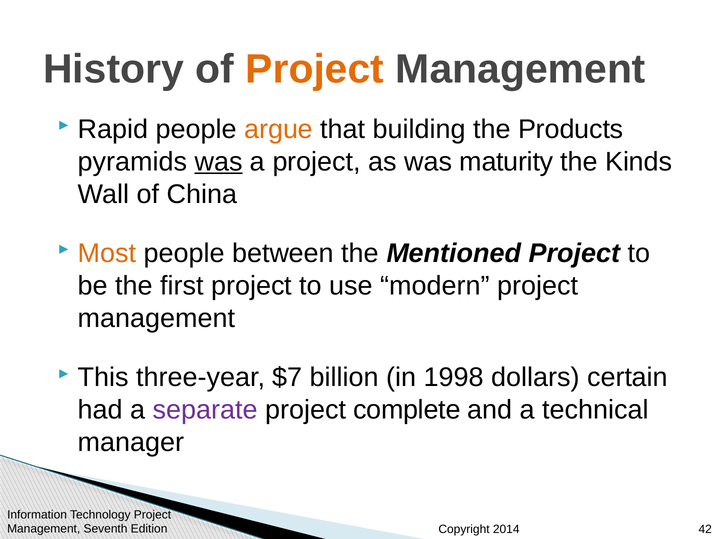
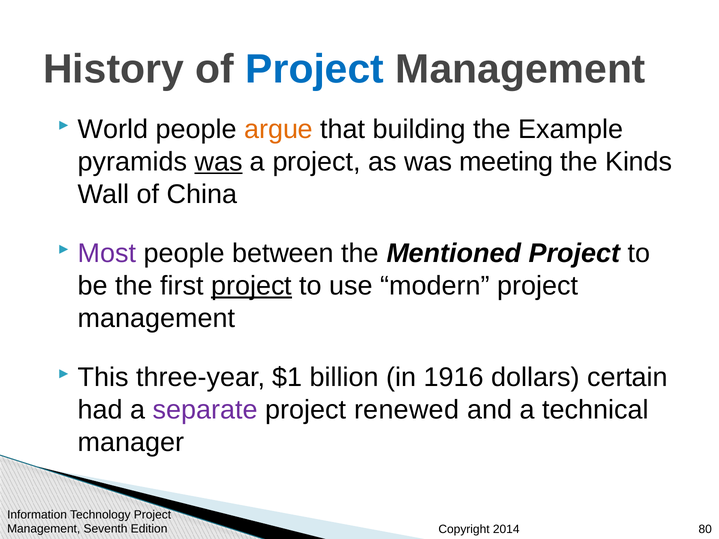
Project colour: orange -> blue (315, 69)
Rapid: Rapid -> World (113, 130)
Products: Products -> Example (571, 130)
maturity: maturity -> meeting (506, 162)
Most colour: orange -> purple (107, 254)
project underline: none -> present (252, 286)
$7: $7 -> $1 (287, 378)
1998: 1998 -> 1916 (454, 378)
complete: complete -> renewed (407, 410)
42: 42 -> 80 (705, 529)
